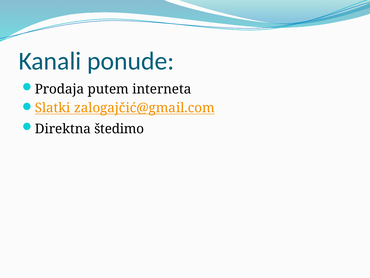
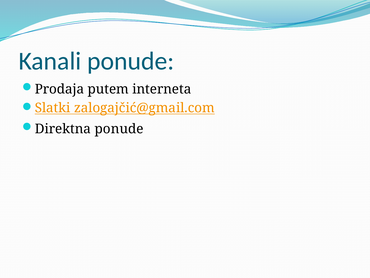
Direktna štedimo: štedimo -> ponude (119, 129)
